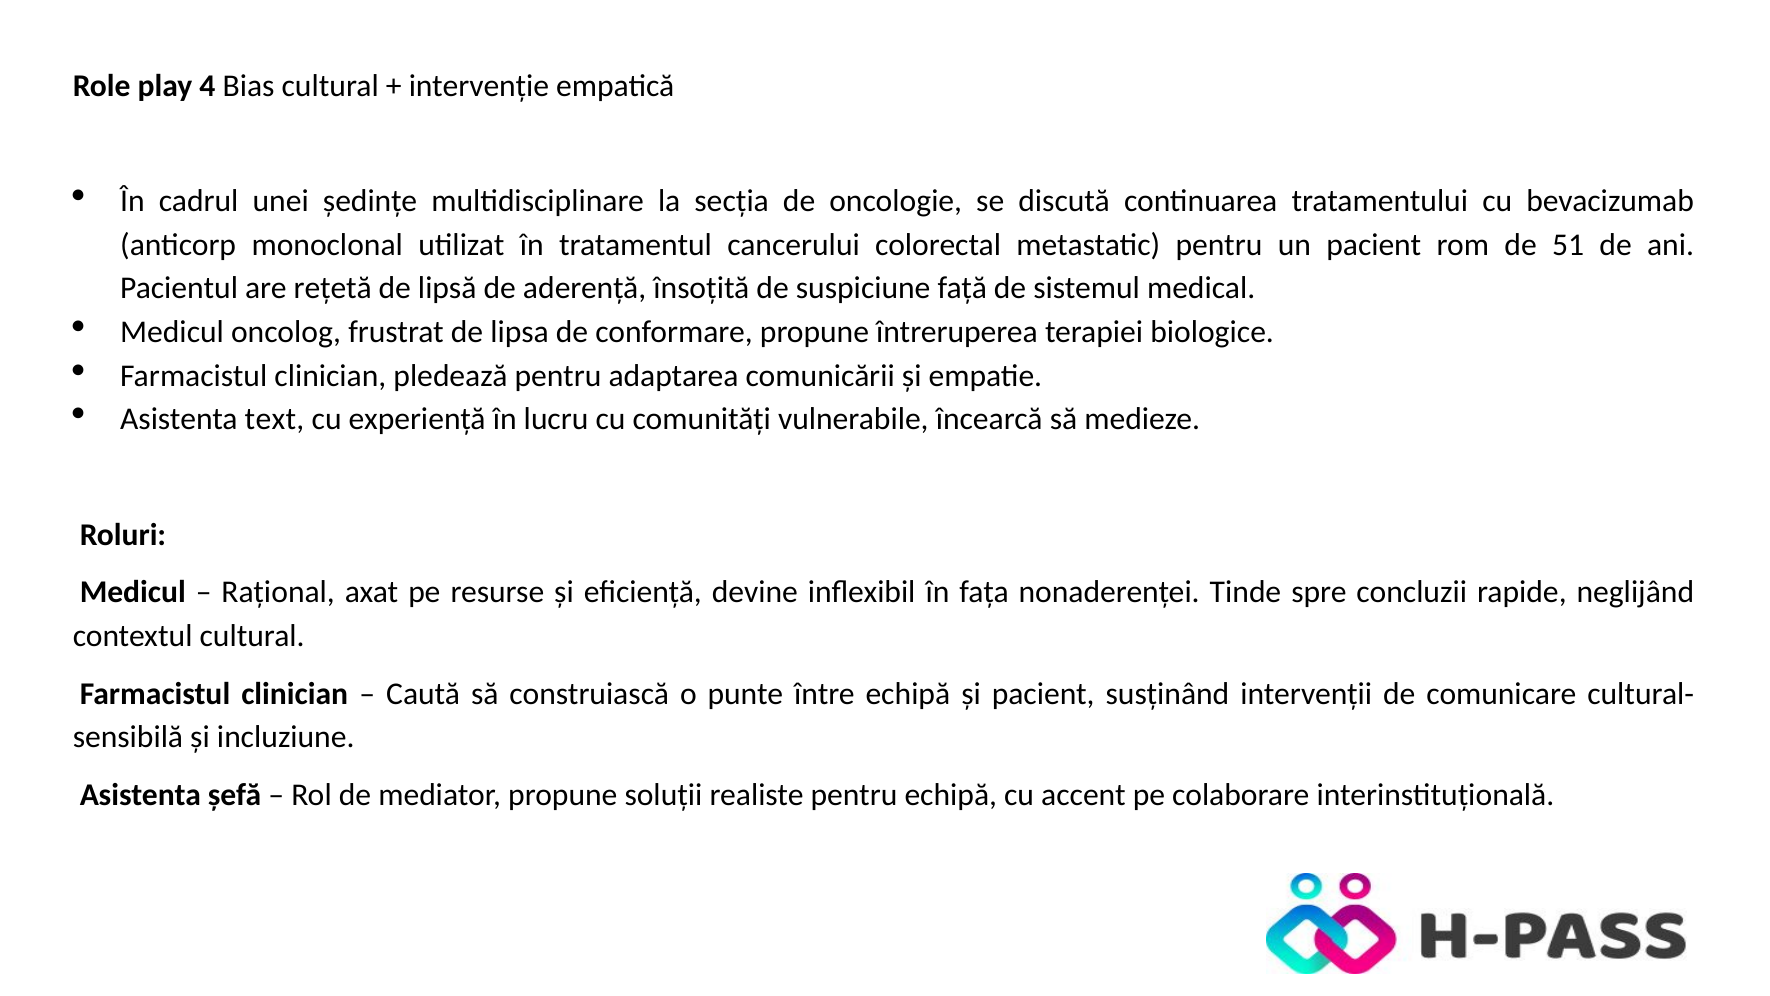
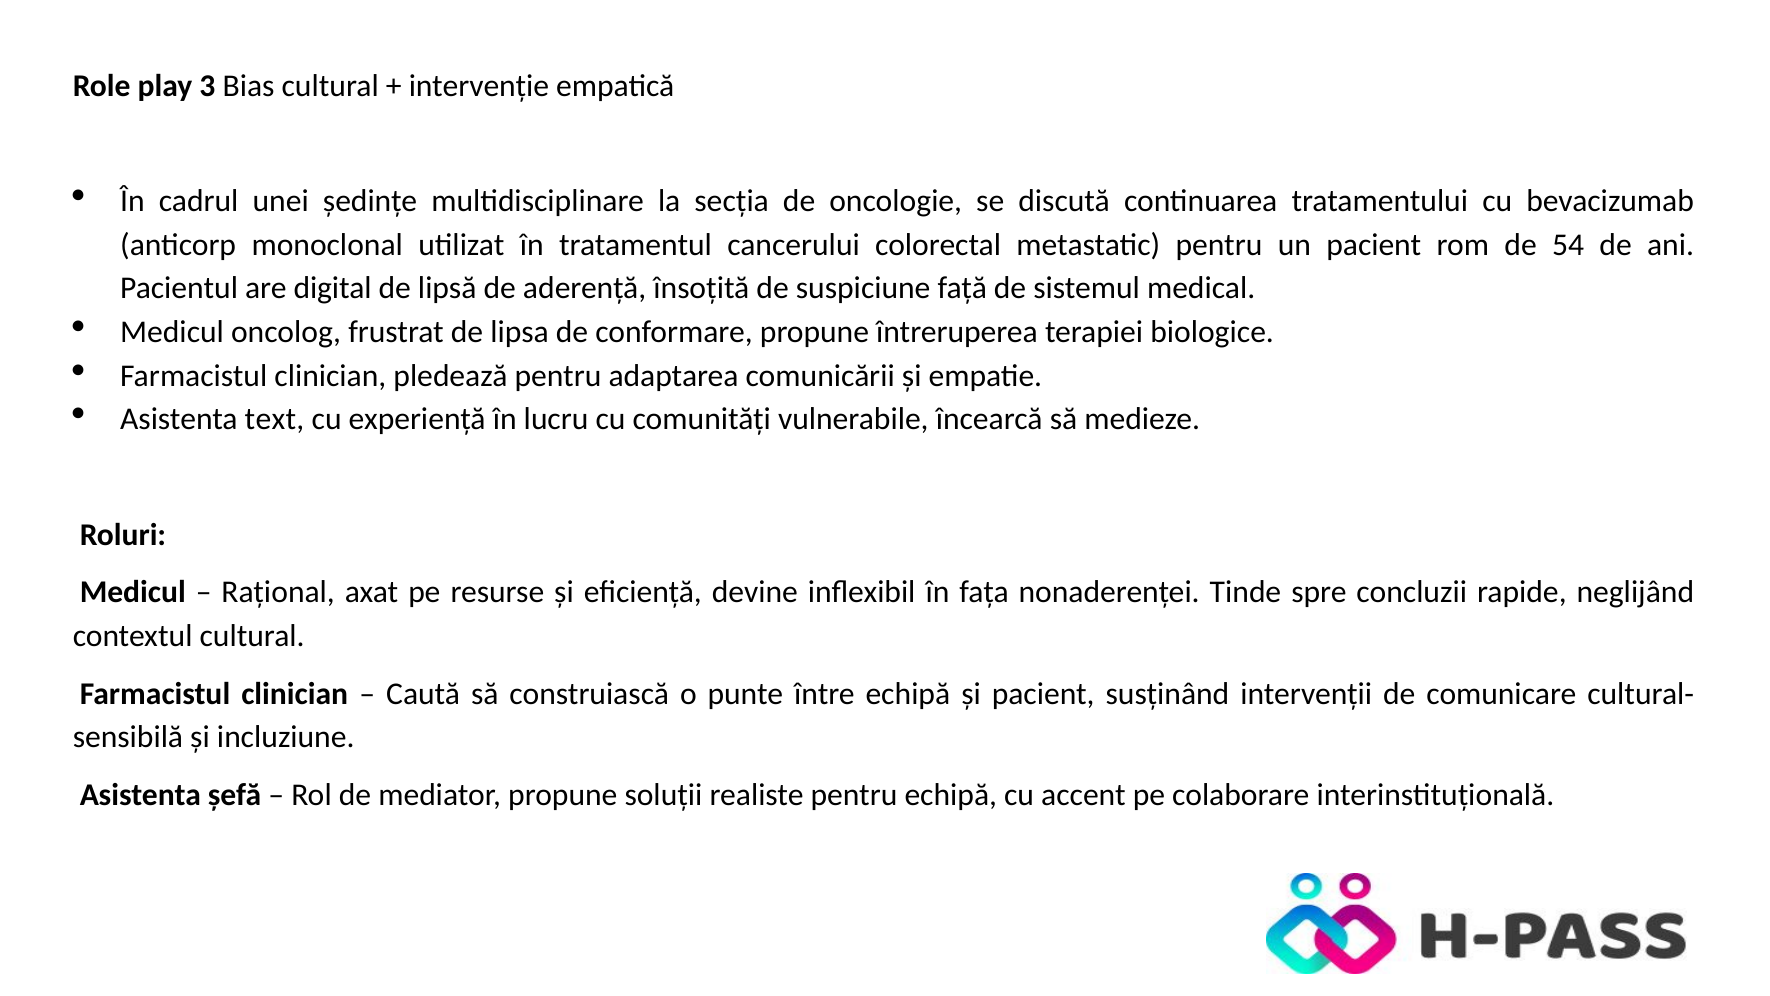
4: 4 -> 3 (207, 86)
51: 51 -> 54 (1568, 245)
rețetă: rețetă -> digital (333, 288)
